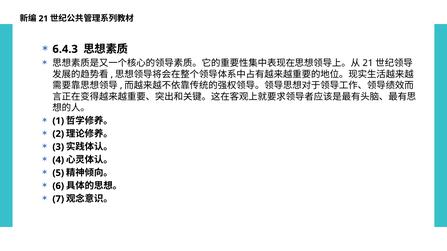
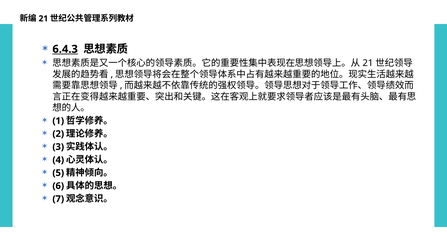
6.4.3 underline: none -> present (65, 49)
